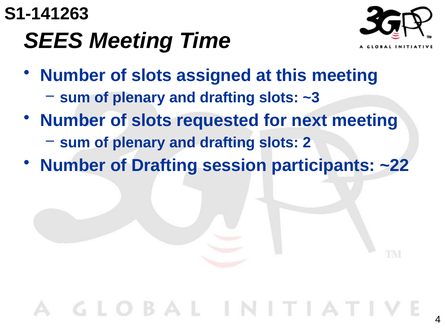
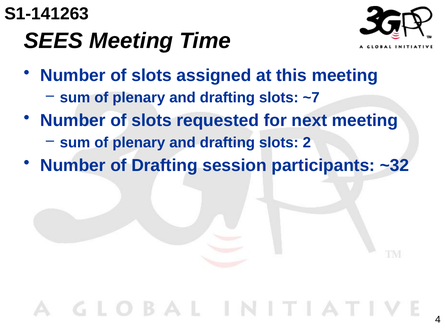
~3: ~3 -> ~7 (311, 98)
~22: ~22 -> ~32 (394, 165)
